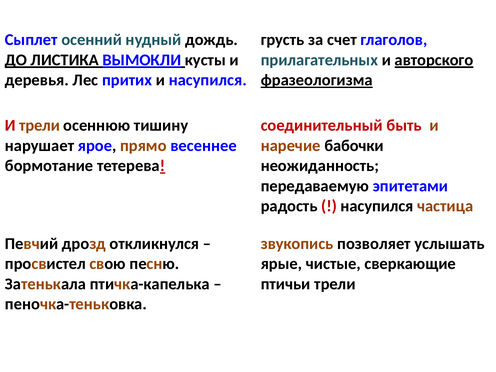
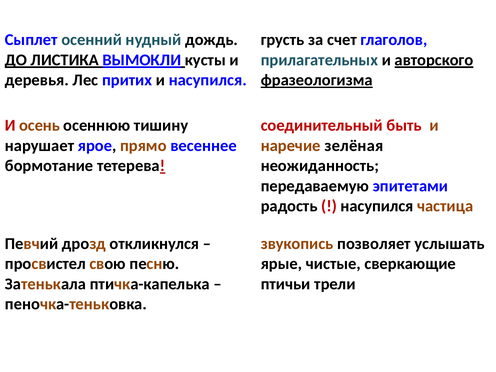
И трели: трели -> осень (40, 126)
бабочки: бабочки -> зелёная (354, 146)
